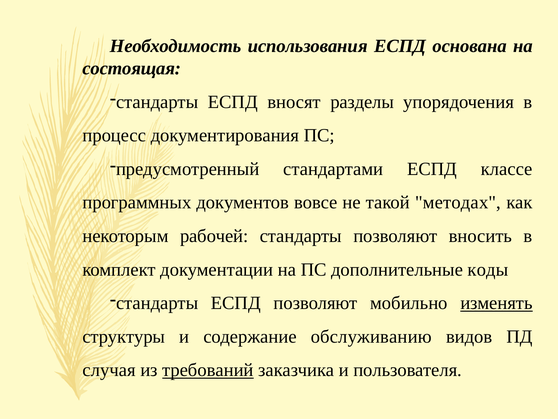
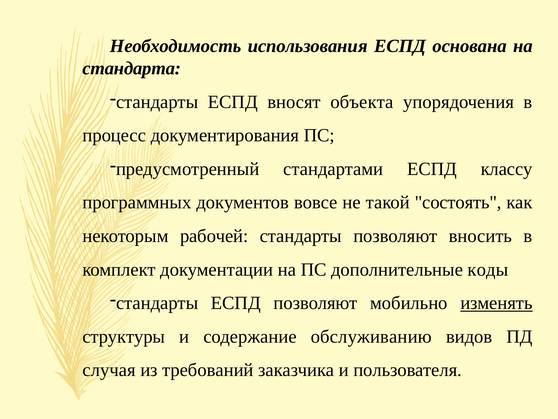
состоящая: состоящая -> стандарта (132, 68)
разделы: разделы -> объекта (362, 102)
классе: классе -> классу (507, 169)
методах: методах -> состоять (458, 202)
требований underline: present -> none (208, 370)
